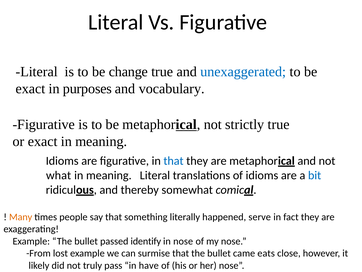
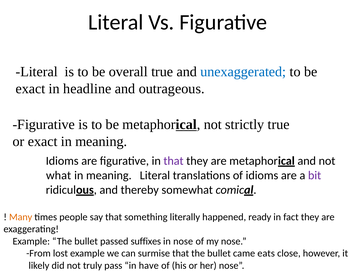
change: change -> overall (128, 72)
purposes: purposes -> headline (87, 88)
vocabulary: vocabulary -> outrageous (172, 88)
that colour: blue -> purple (174, 161)
bit colour: blue -> purple (315, 175)
serve: serve -> ready (260, 217)
identify: identify -> suffixes (146, 241)
